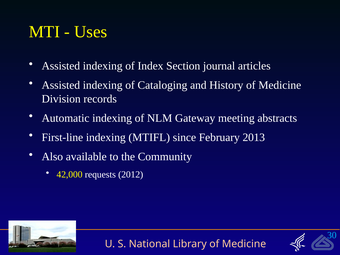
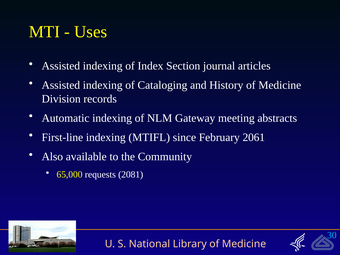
2013: 2013 -> 2061 (254, 137)
42,000: 42,000 -> 65,000 (70, 175)
2012: 2012 -> 2081 (131, 175)
